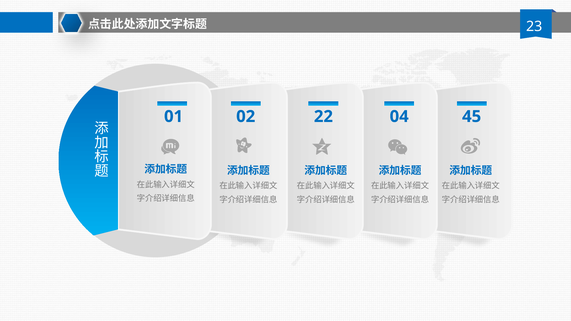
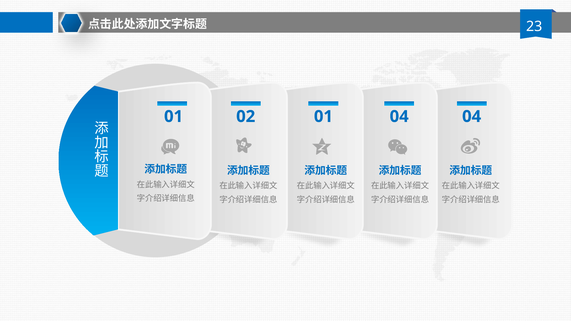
02 22: 22 -> 01 (323, 117)
04 45: 45 -> 04 (472, 117)
